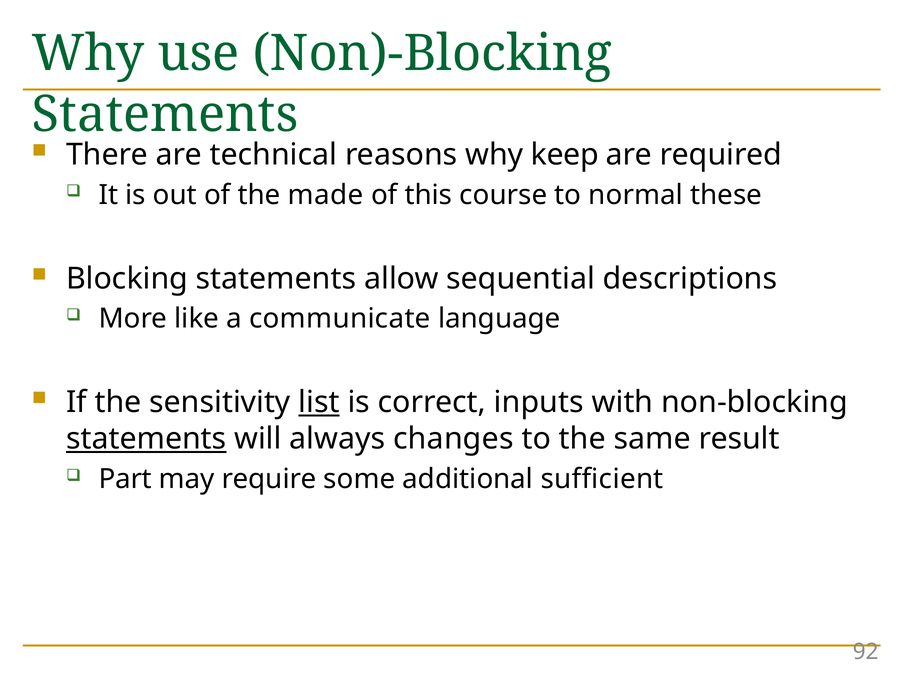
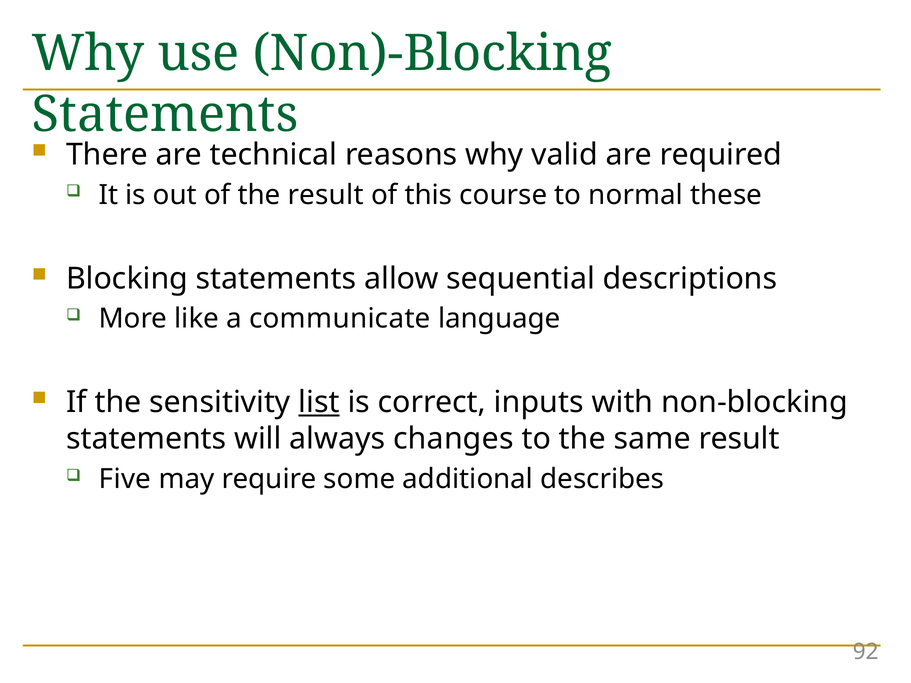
keep: keep -> valid (565, 155)
the made: made -> result (326, 195)
statements underline: present -> none (146, 439)
Part: Part -> Five (125, 479)
sufficient: sufficient -> describes (602, 479)
